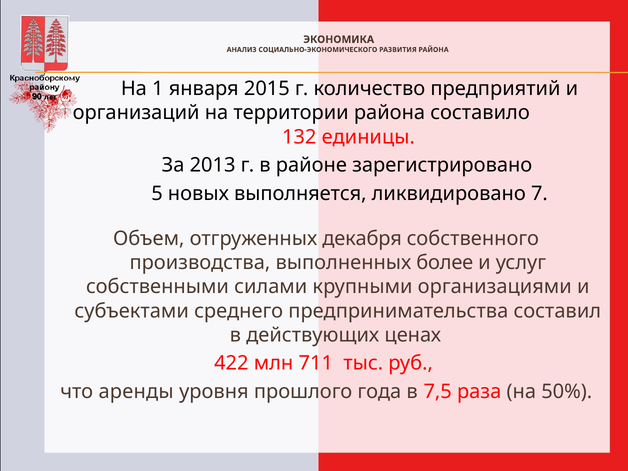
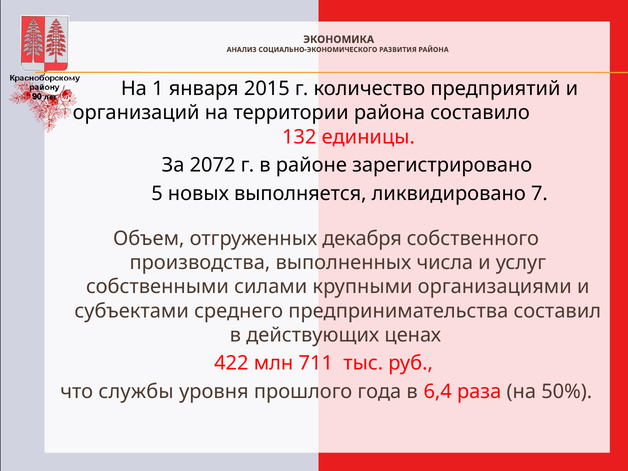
2013: 2013 -> 2072 (213, 165)
более: более -> числа (445, 263)
аренды: аренды -> службы (136, 391)
7,5: 7,5 -> 6,4 (438, 391)
